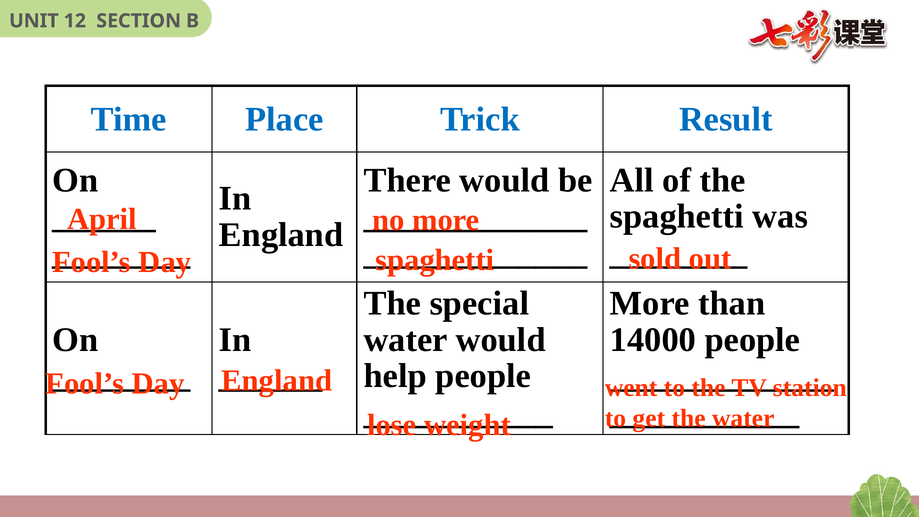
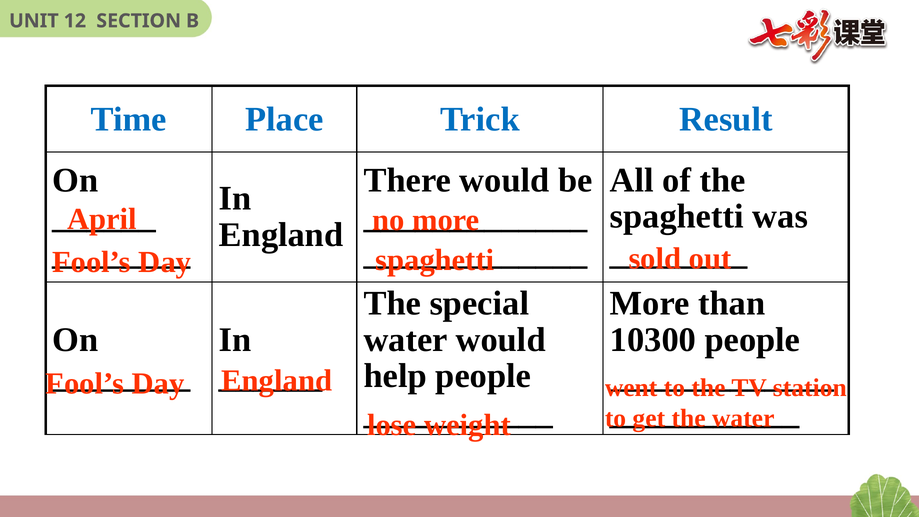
14000: 14000 -> 10300 (653, 340)
